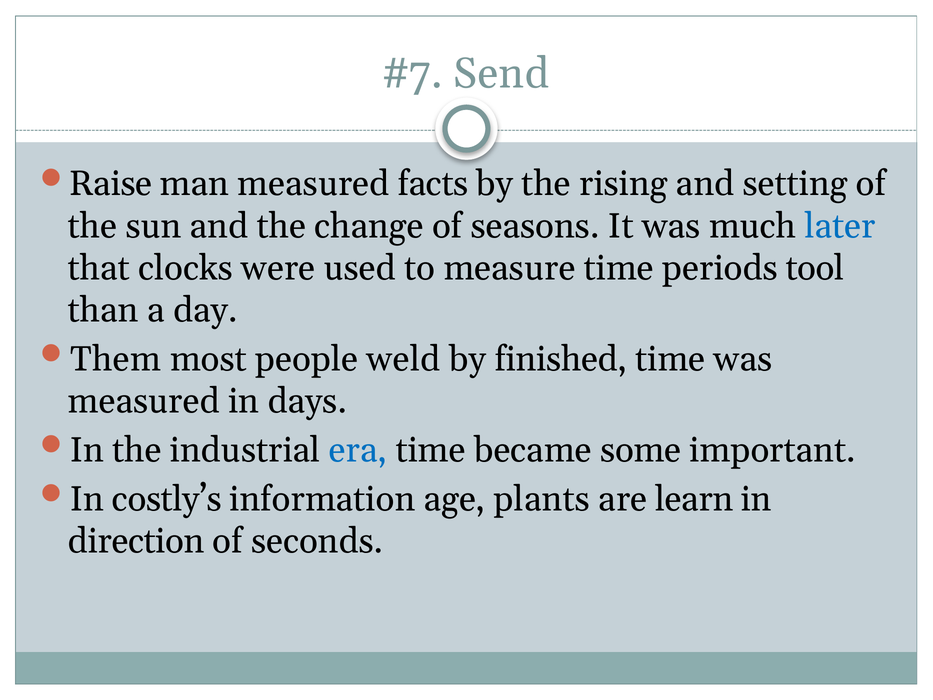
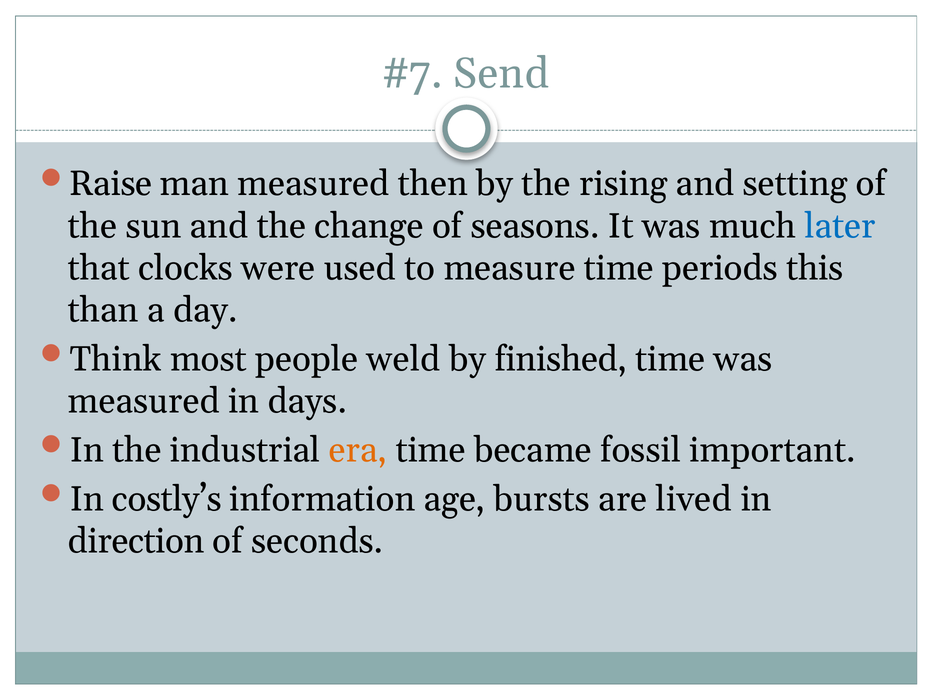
facts: facts -> then (433, 184)
tool: tool -> this (815, 268)
Them: Them -> Think (116, 359)
era colour: blue -> orange (358, 450)
some: some -> fossil (641, 450)
plants: plants -> bursts (542, 499)
learn: learn -> lived (694, 499)
